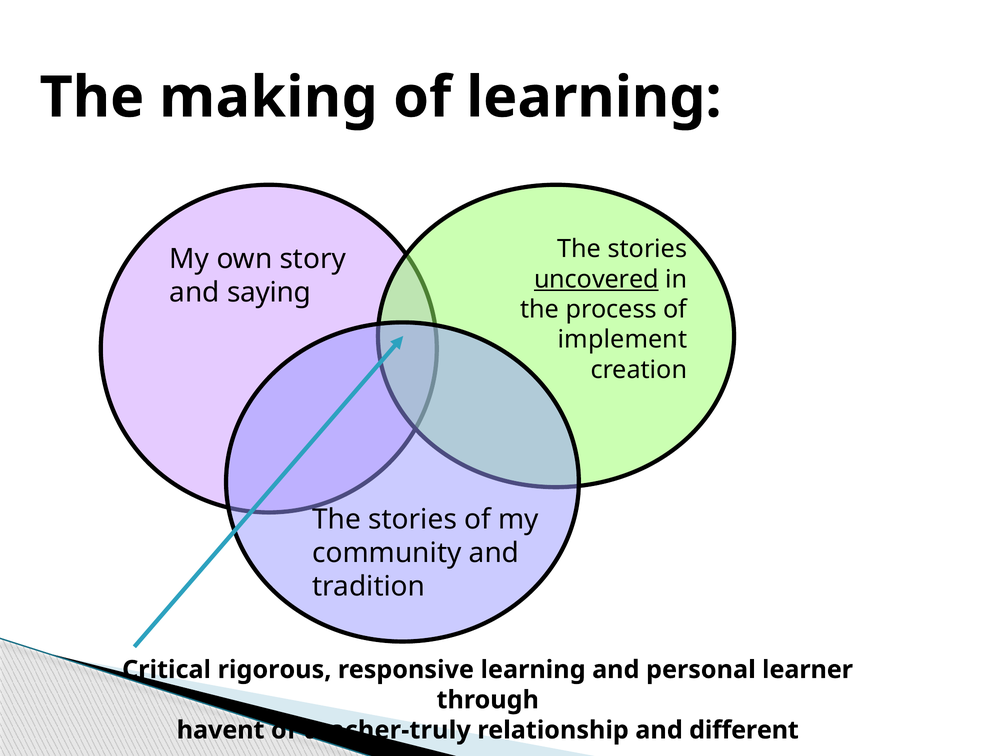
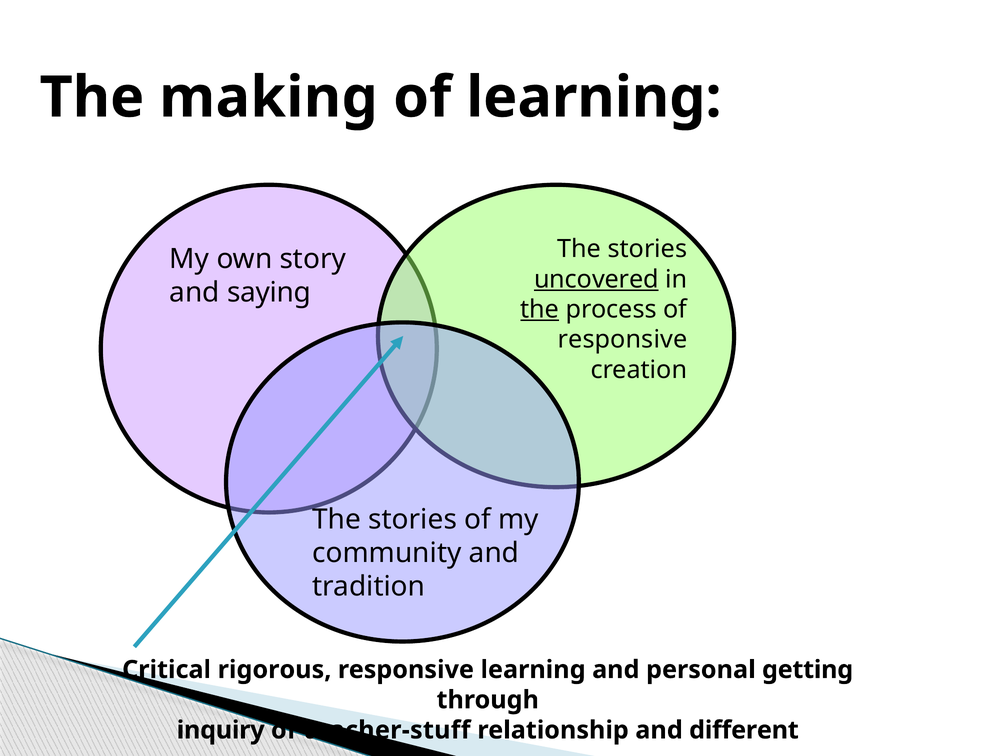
the underline: none -> present (540, 309)
implement: implement -> responsive (623, 340)
learner: learner -> getting (808, 670)
havent: havent -> inquiry (221, 730)
teacher-truly: teacher-truly -> teacher-stuff (387, 730)
